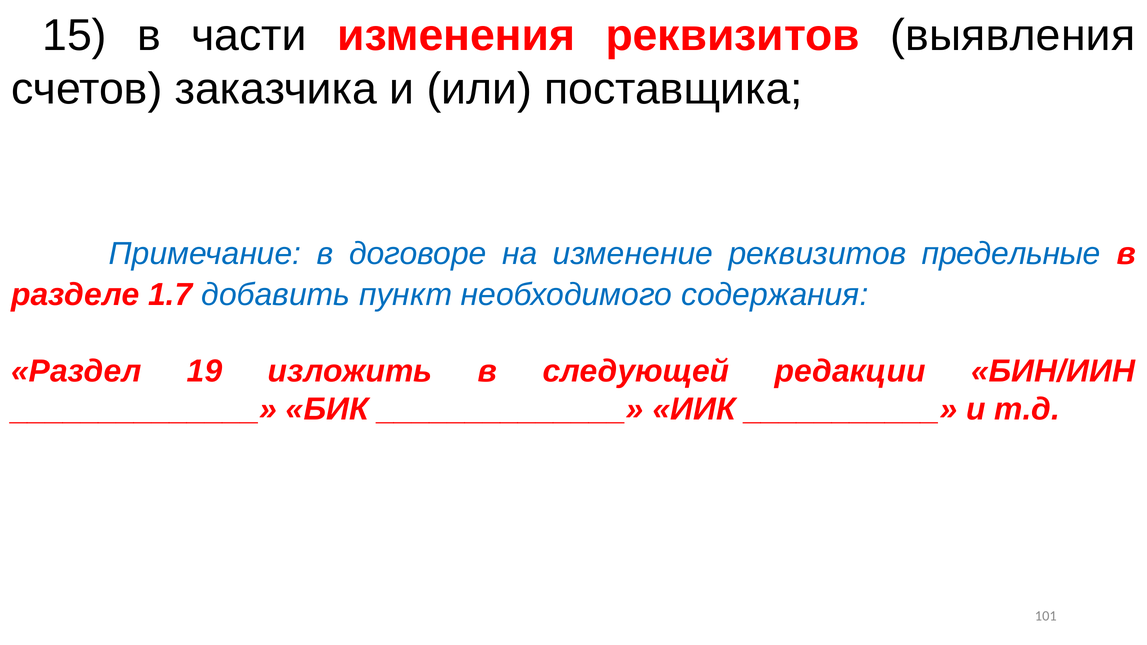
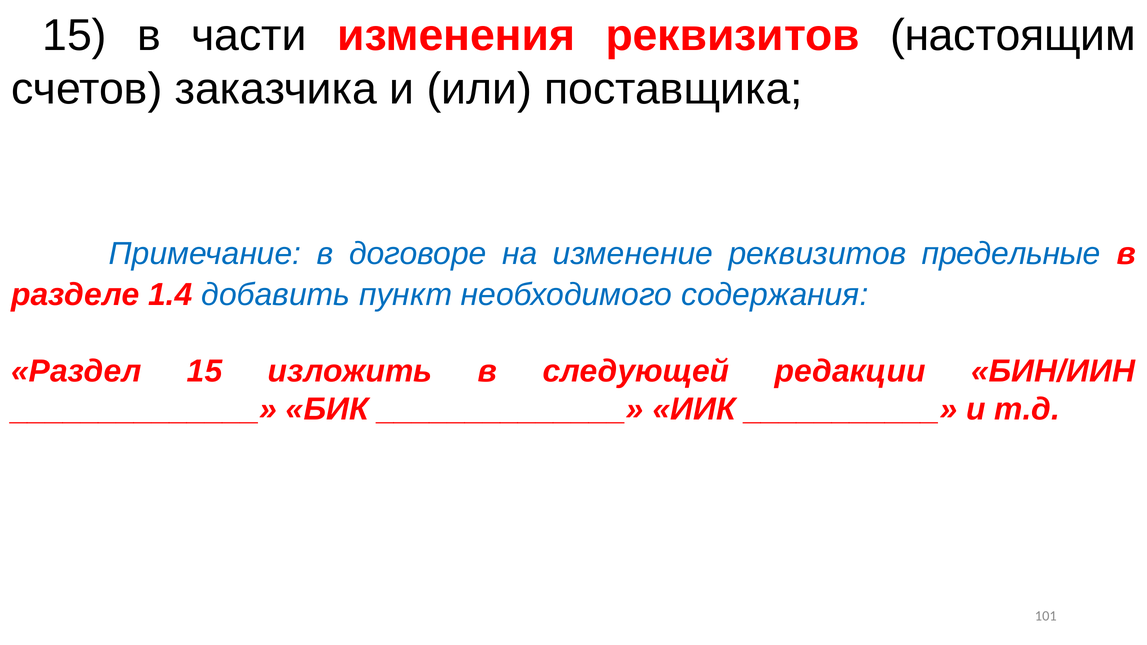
выявления: выявления -> настоящим (1013, 35)
1.7: 1.7 -> 1.4 (170, 295)
Раздел 19: 19 -> 15 (205, 371)
